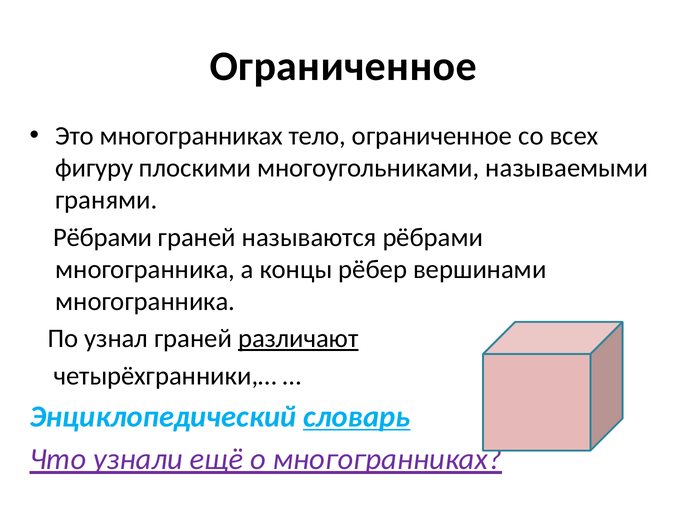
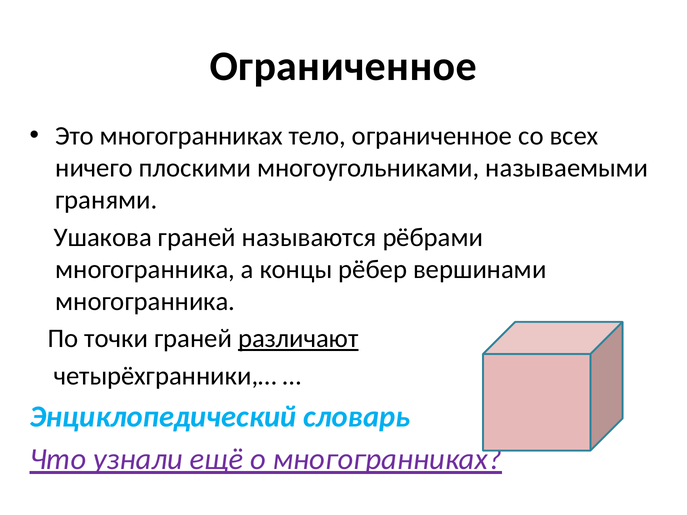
фигуру: фигуру -> ничего (94, 168)
Рёбрами: Рёбрами -> Ушакова (103, 237)
узнал: узнал -> точки (116, 339)
словарь underline: present -> none (357, 417)
